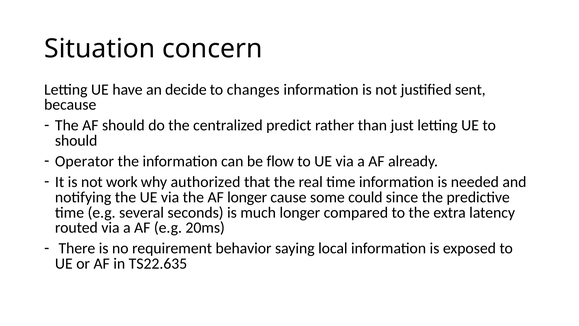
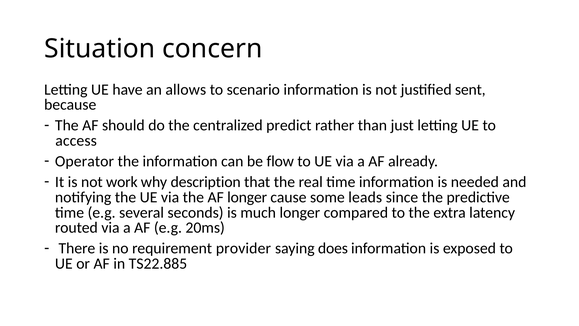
decide: decide -> allows (186, 89)
changes: changes -> scenario (253, 89)
should: should -> access (76, 141)
authorized: authorized -> description (206, 182)
could: could -> leads (365, 197)
behavior: behavior -> provider (243, 248)
local: local -> does (333, 248)
TS22.635: TS22.635 -> TS22.885 (158, 263)
